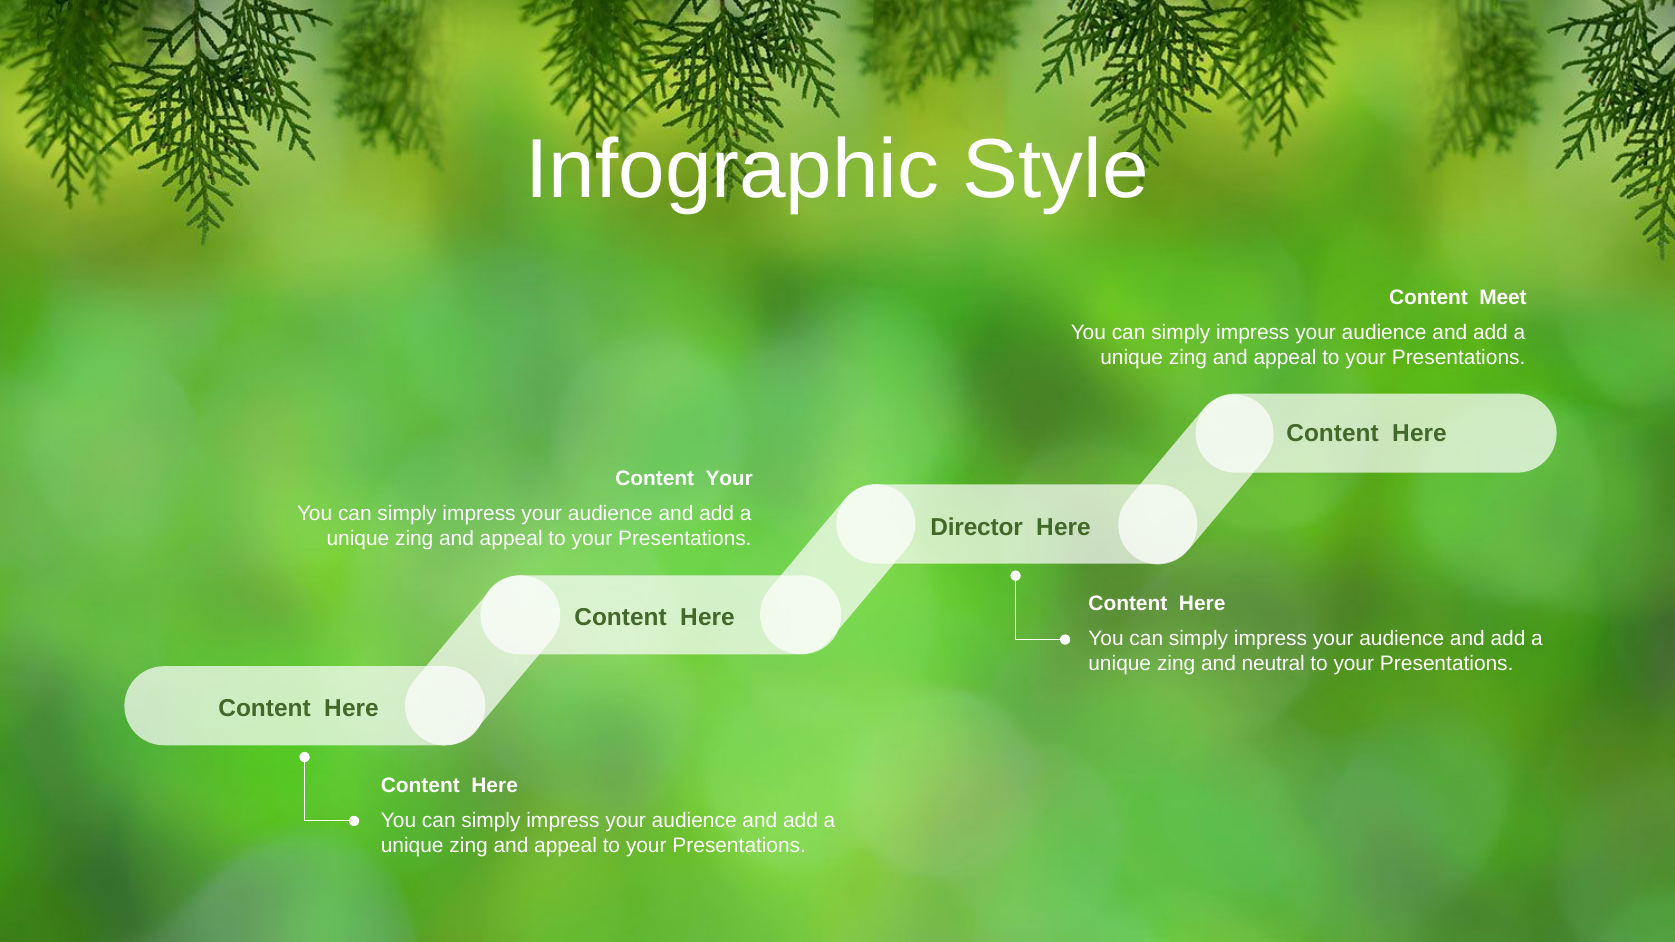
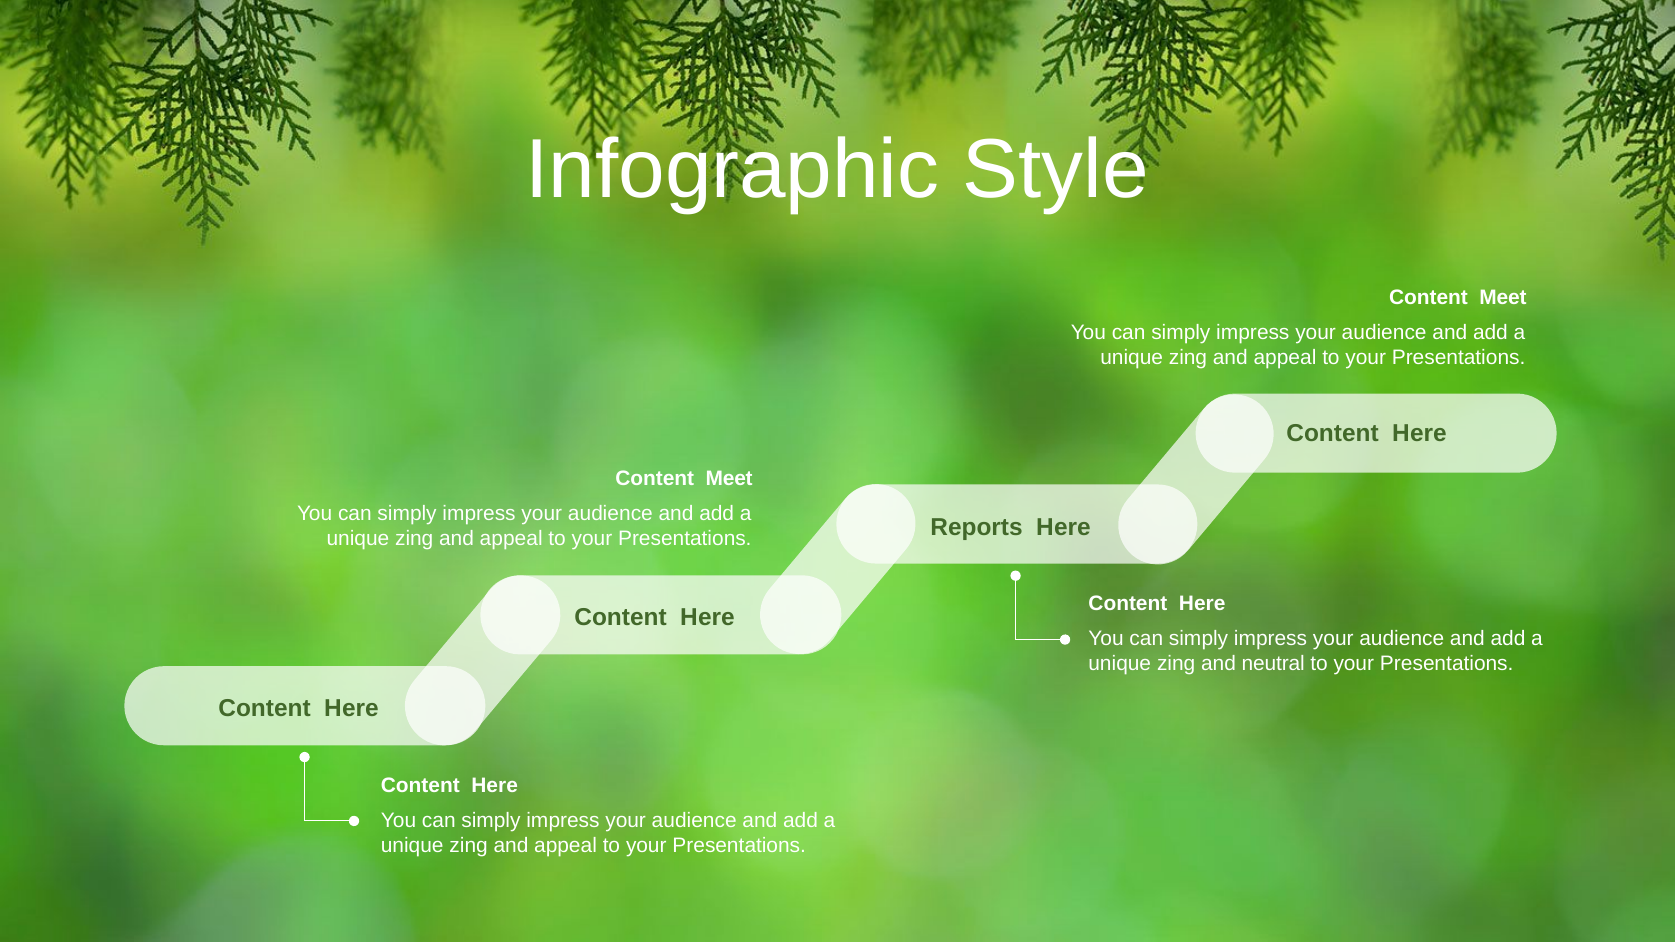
Your: Your -> Meet (729, 479)
Director: Director -> Reports (977, 527)
